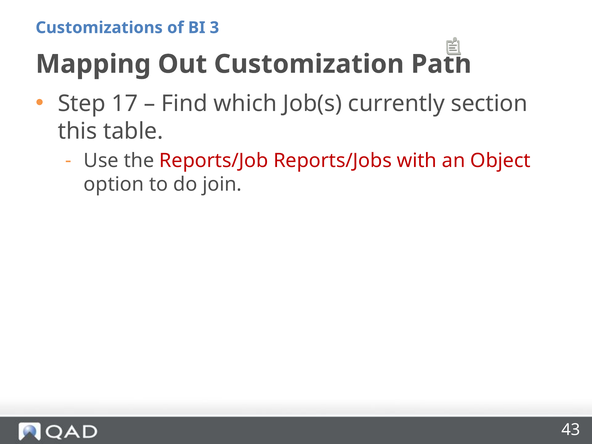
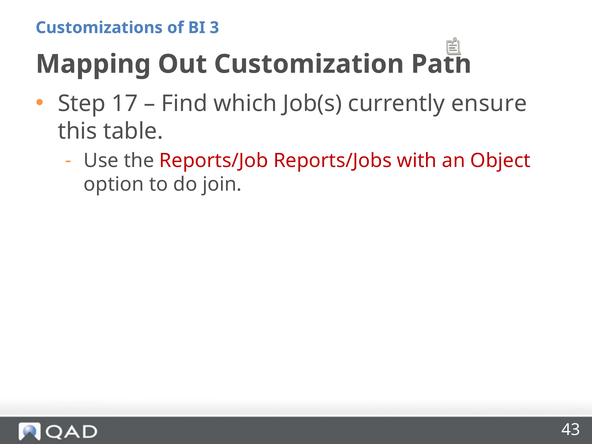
section: section -> ensure (489, 104)
